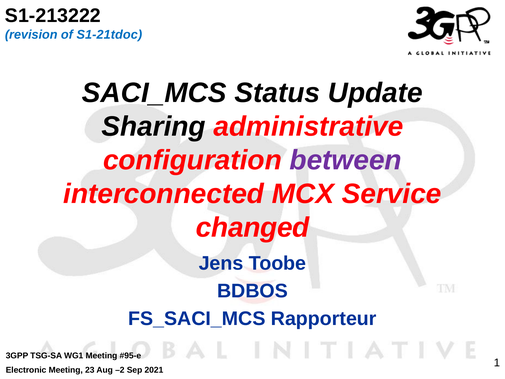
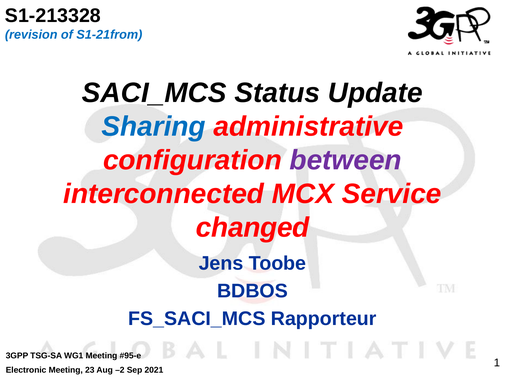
S1-213222: S1-213222 -> S1-213328 (53, 16)
S1-21tdoc: S1-21tdoc -> S1-21from (109, 35)
Sharing colour: black -> blue (154, 127)
